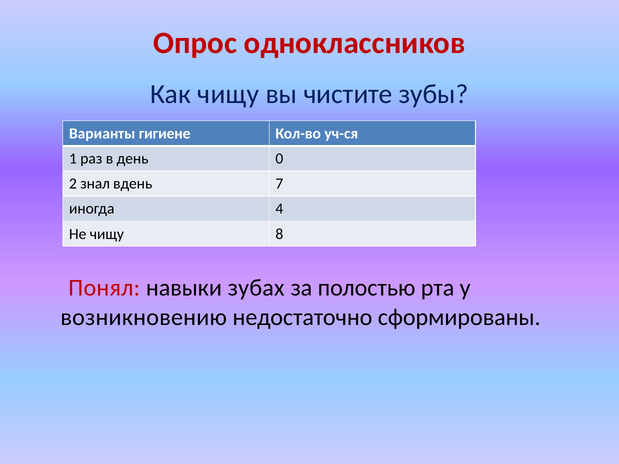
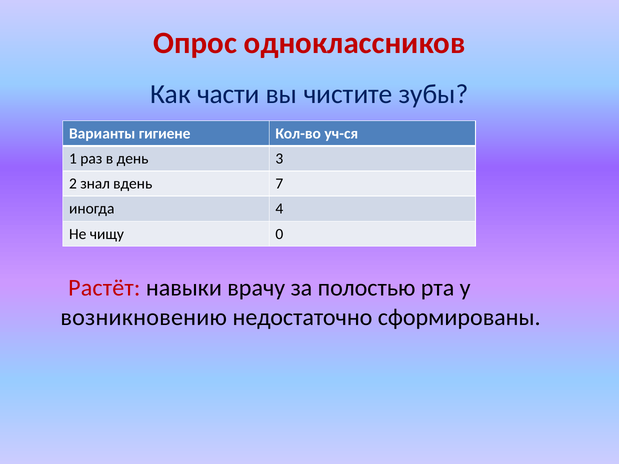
Как чищу: чищу -> части (228, 94)
0: 0 -> 3 (279, 159)
8: 8 -> 0 (279, 234)
Понял: Понял -> Растёт (104, 288)
зубах: зубах -> врачу (256, 288)
